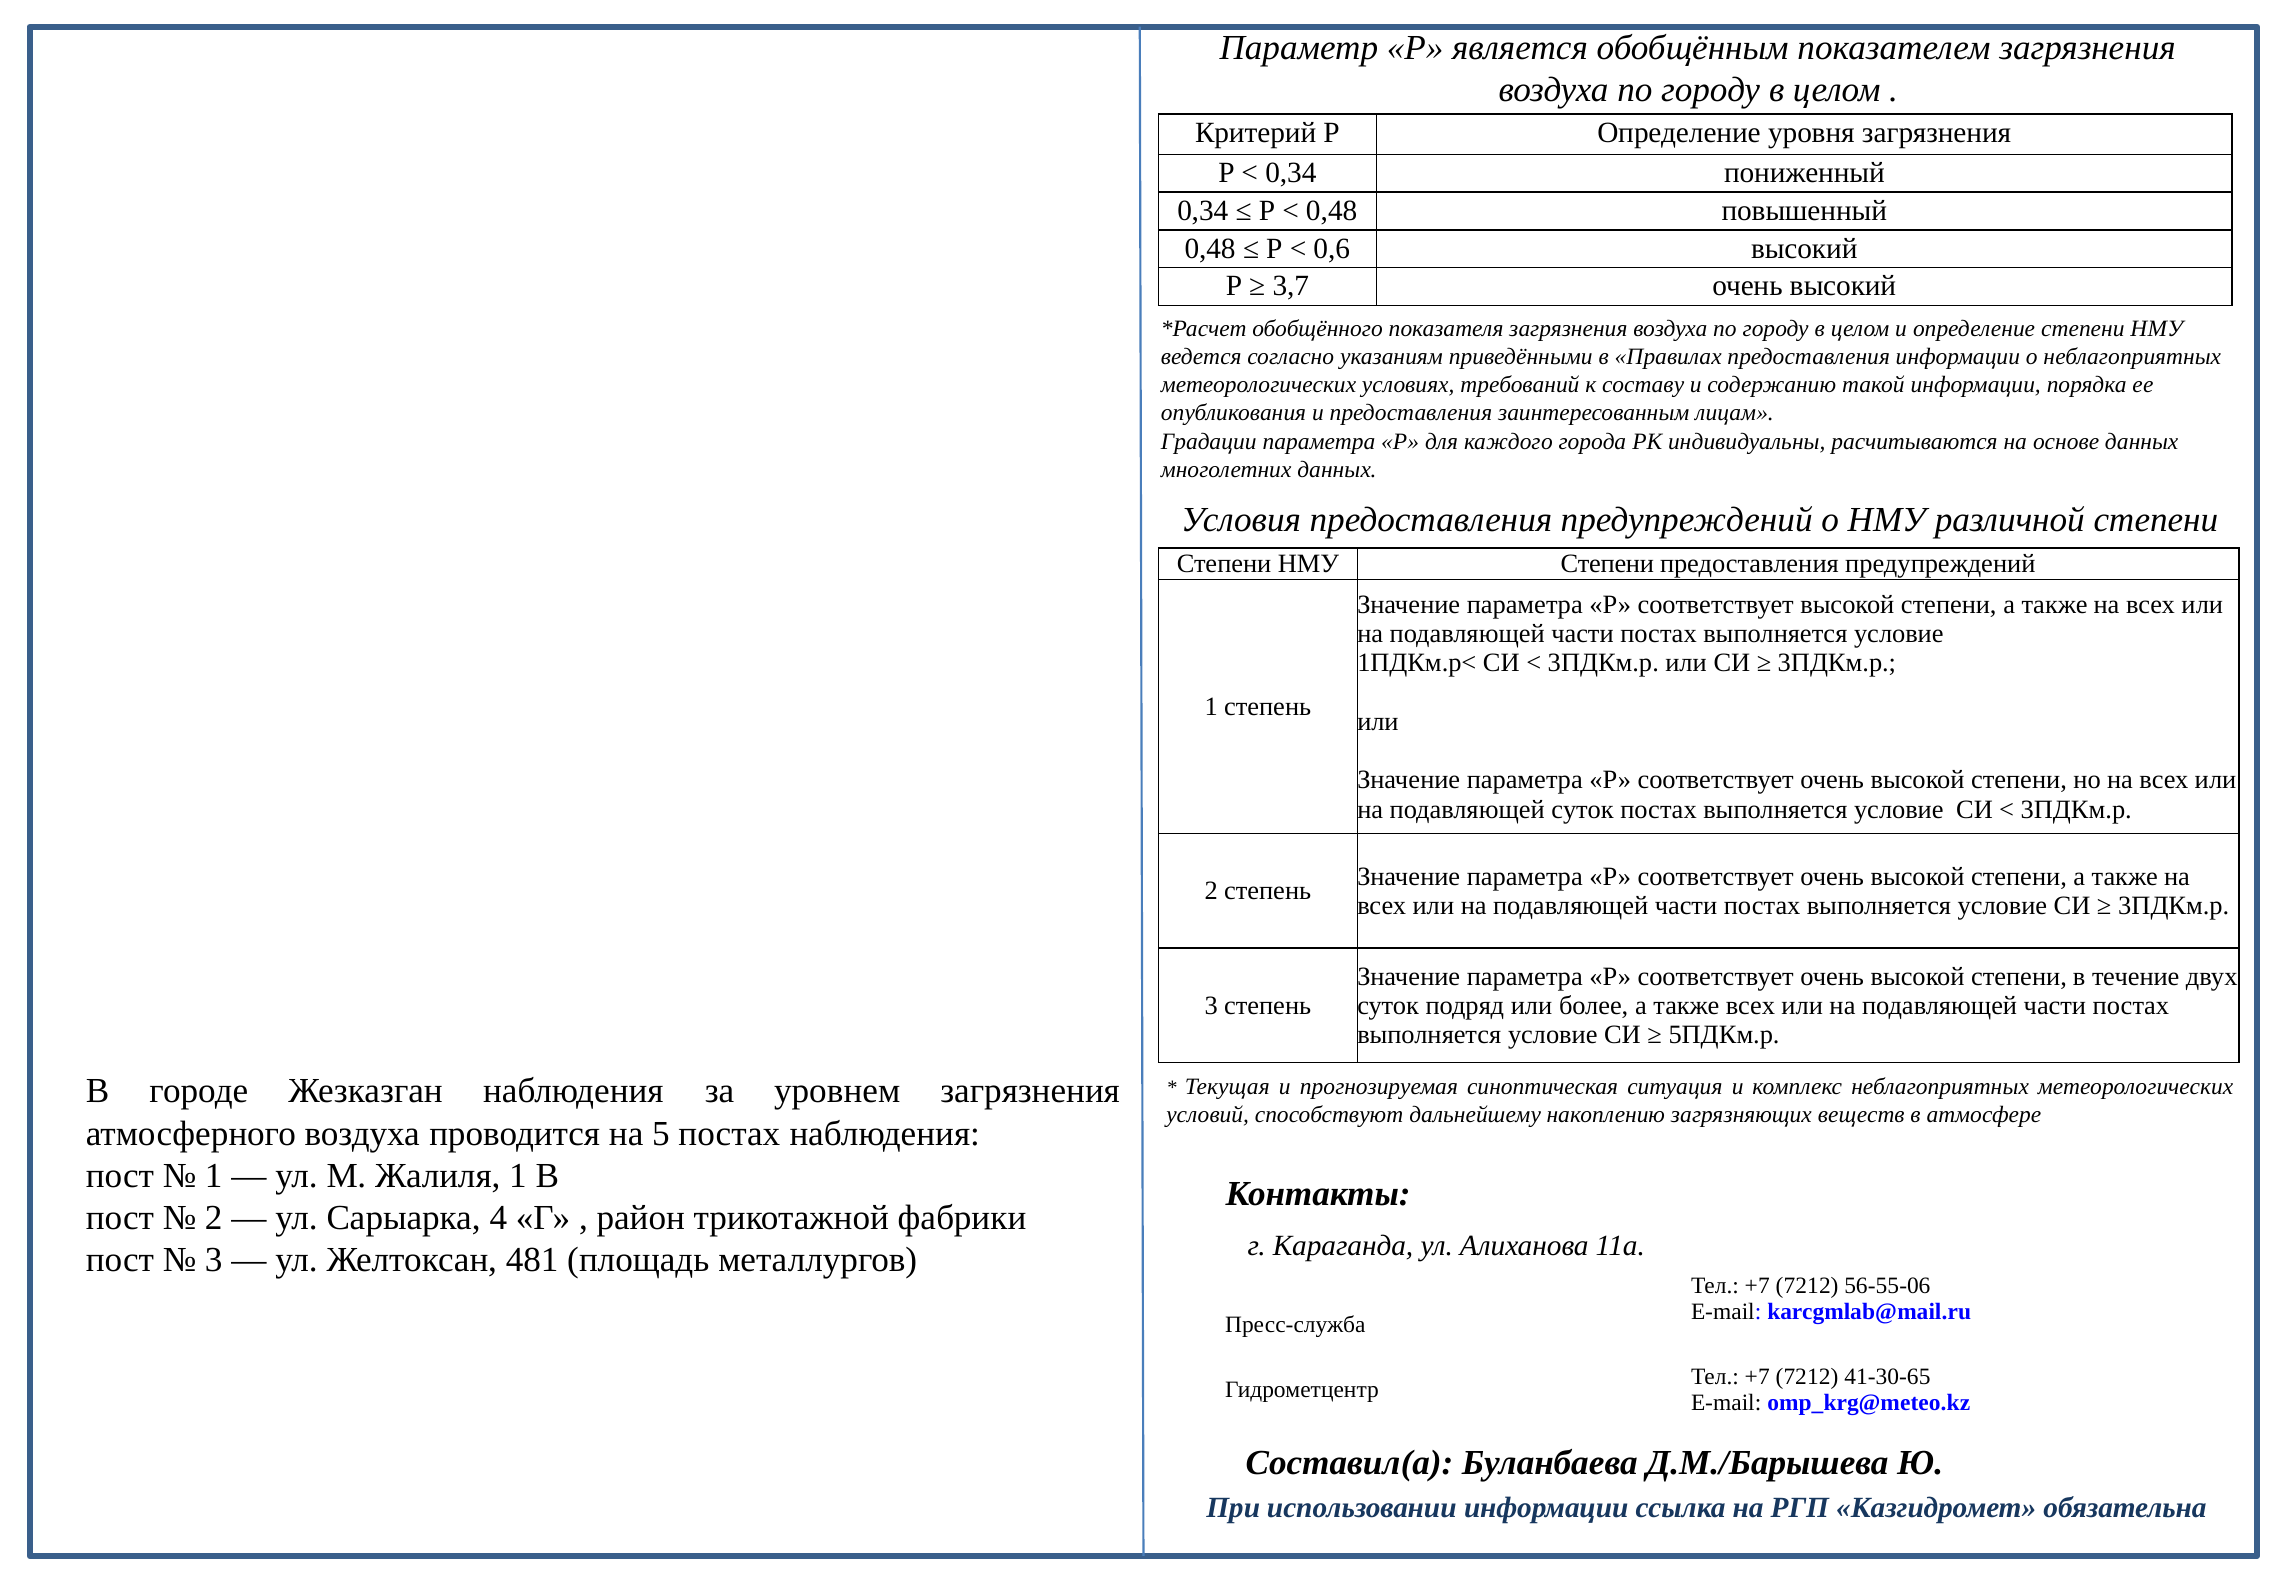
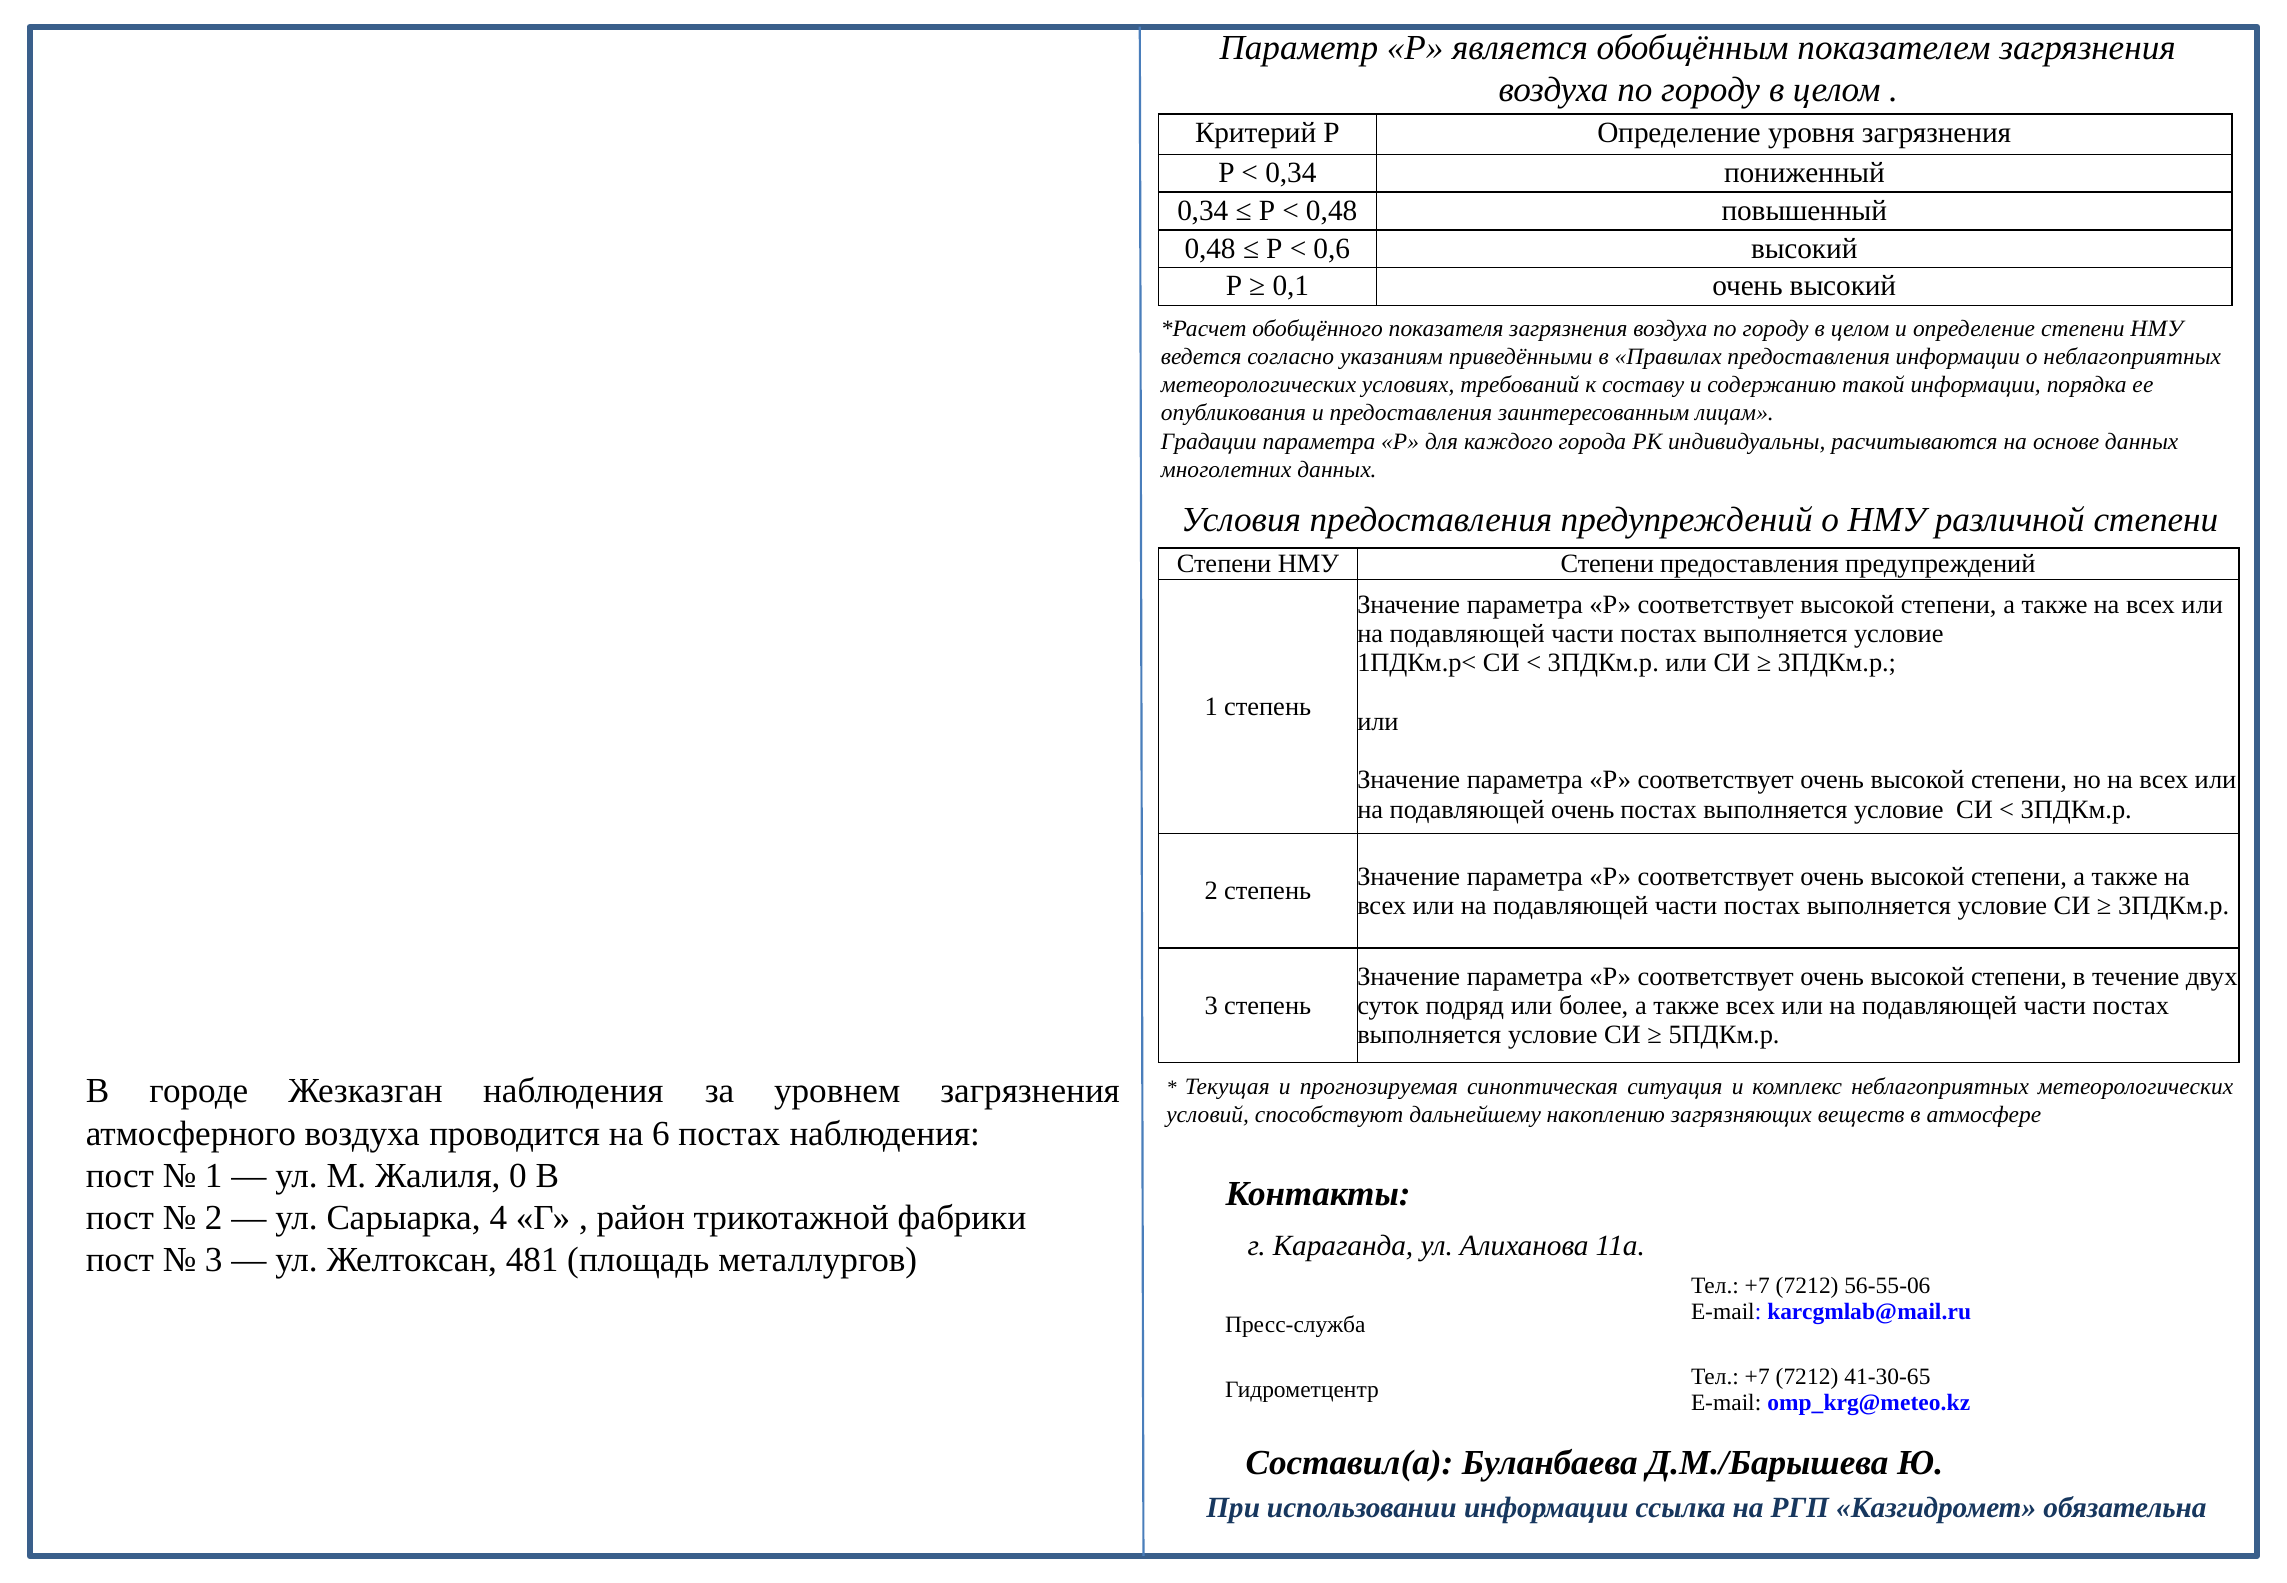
3,7: 3,7 -> 0,1 (1291, 286)
подавляющей суток: суток -> очень (1583, 810)
5: 5 -> 6 (661, 1134)
Жалиля 1: 1 -> 0 (518, 1176)
